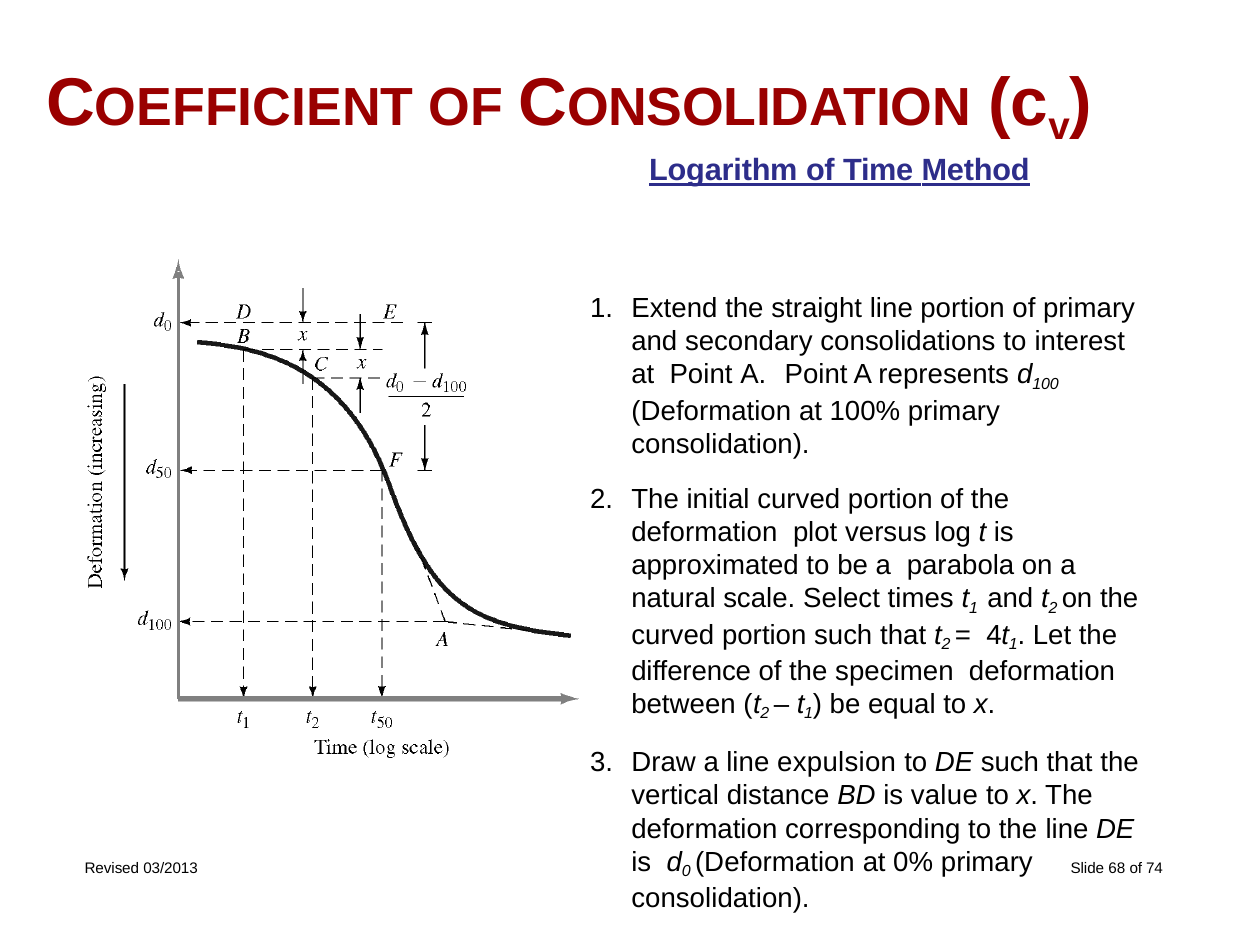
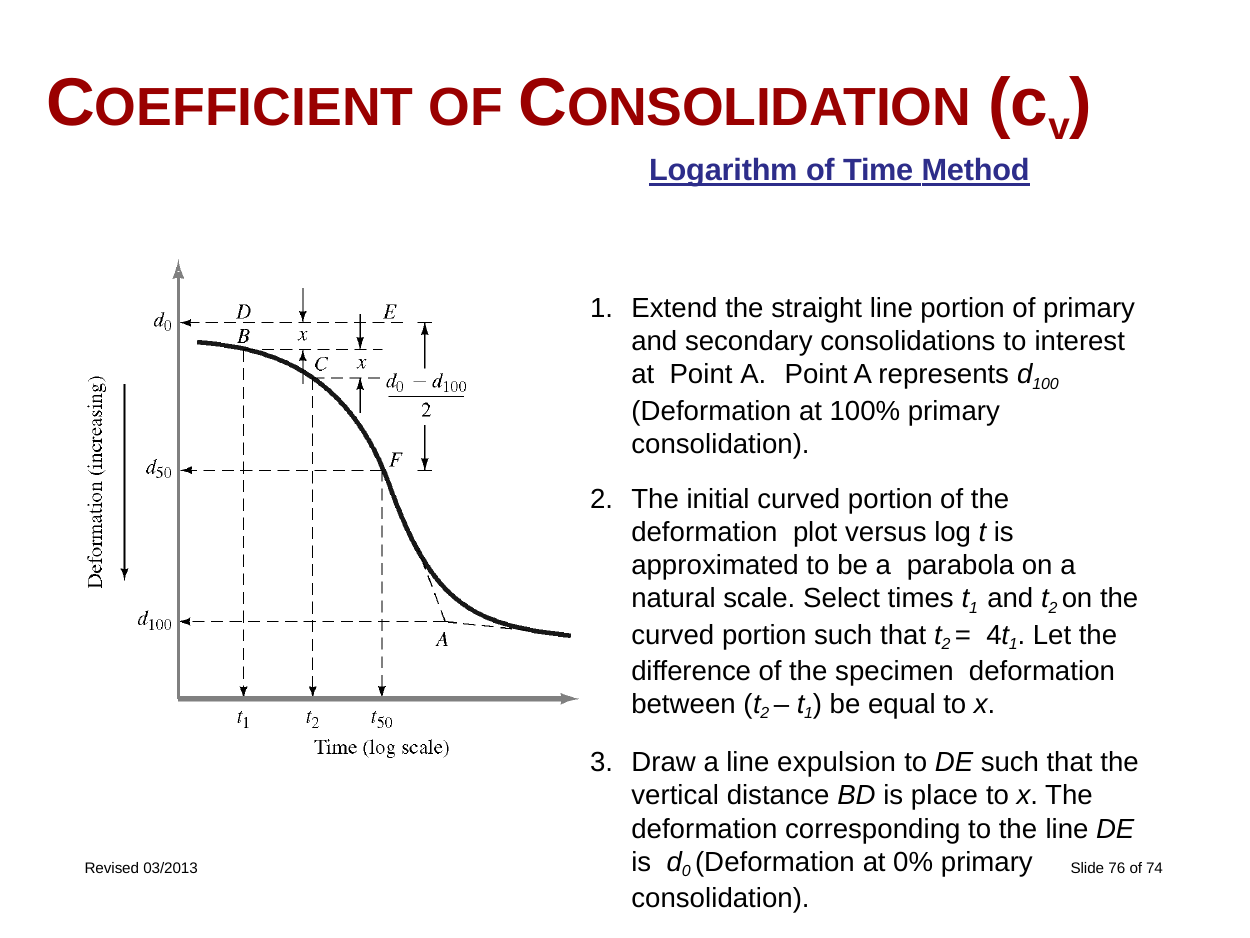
value: value -> place (944, 795)
68: 68 -> 76 (1117, 868)
